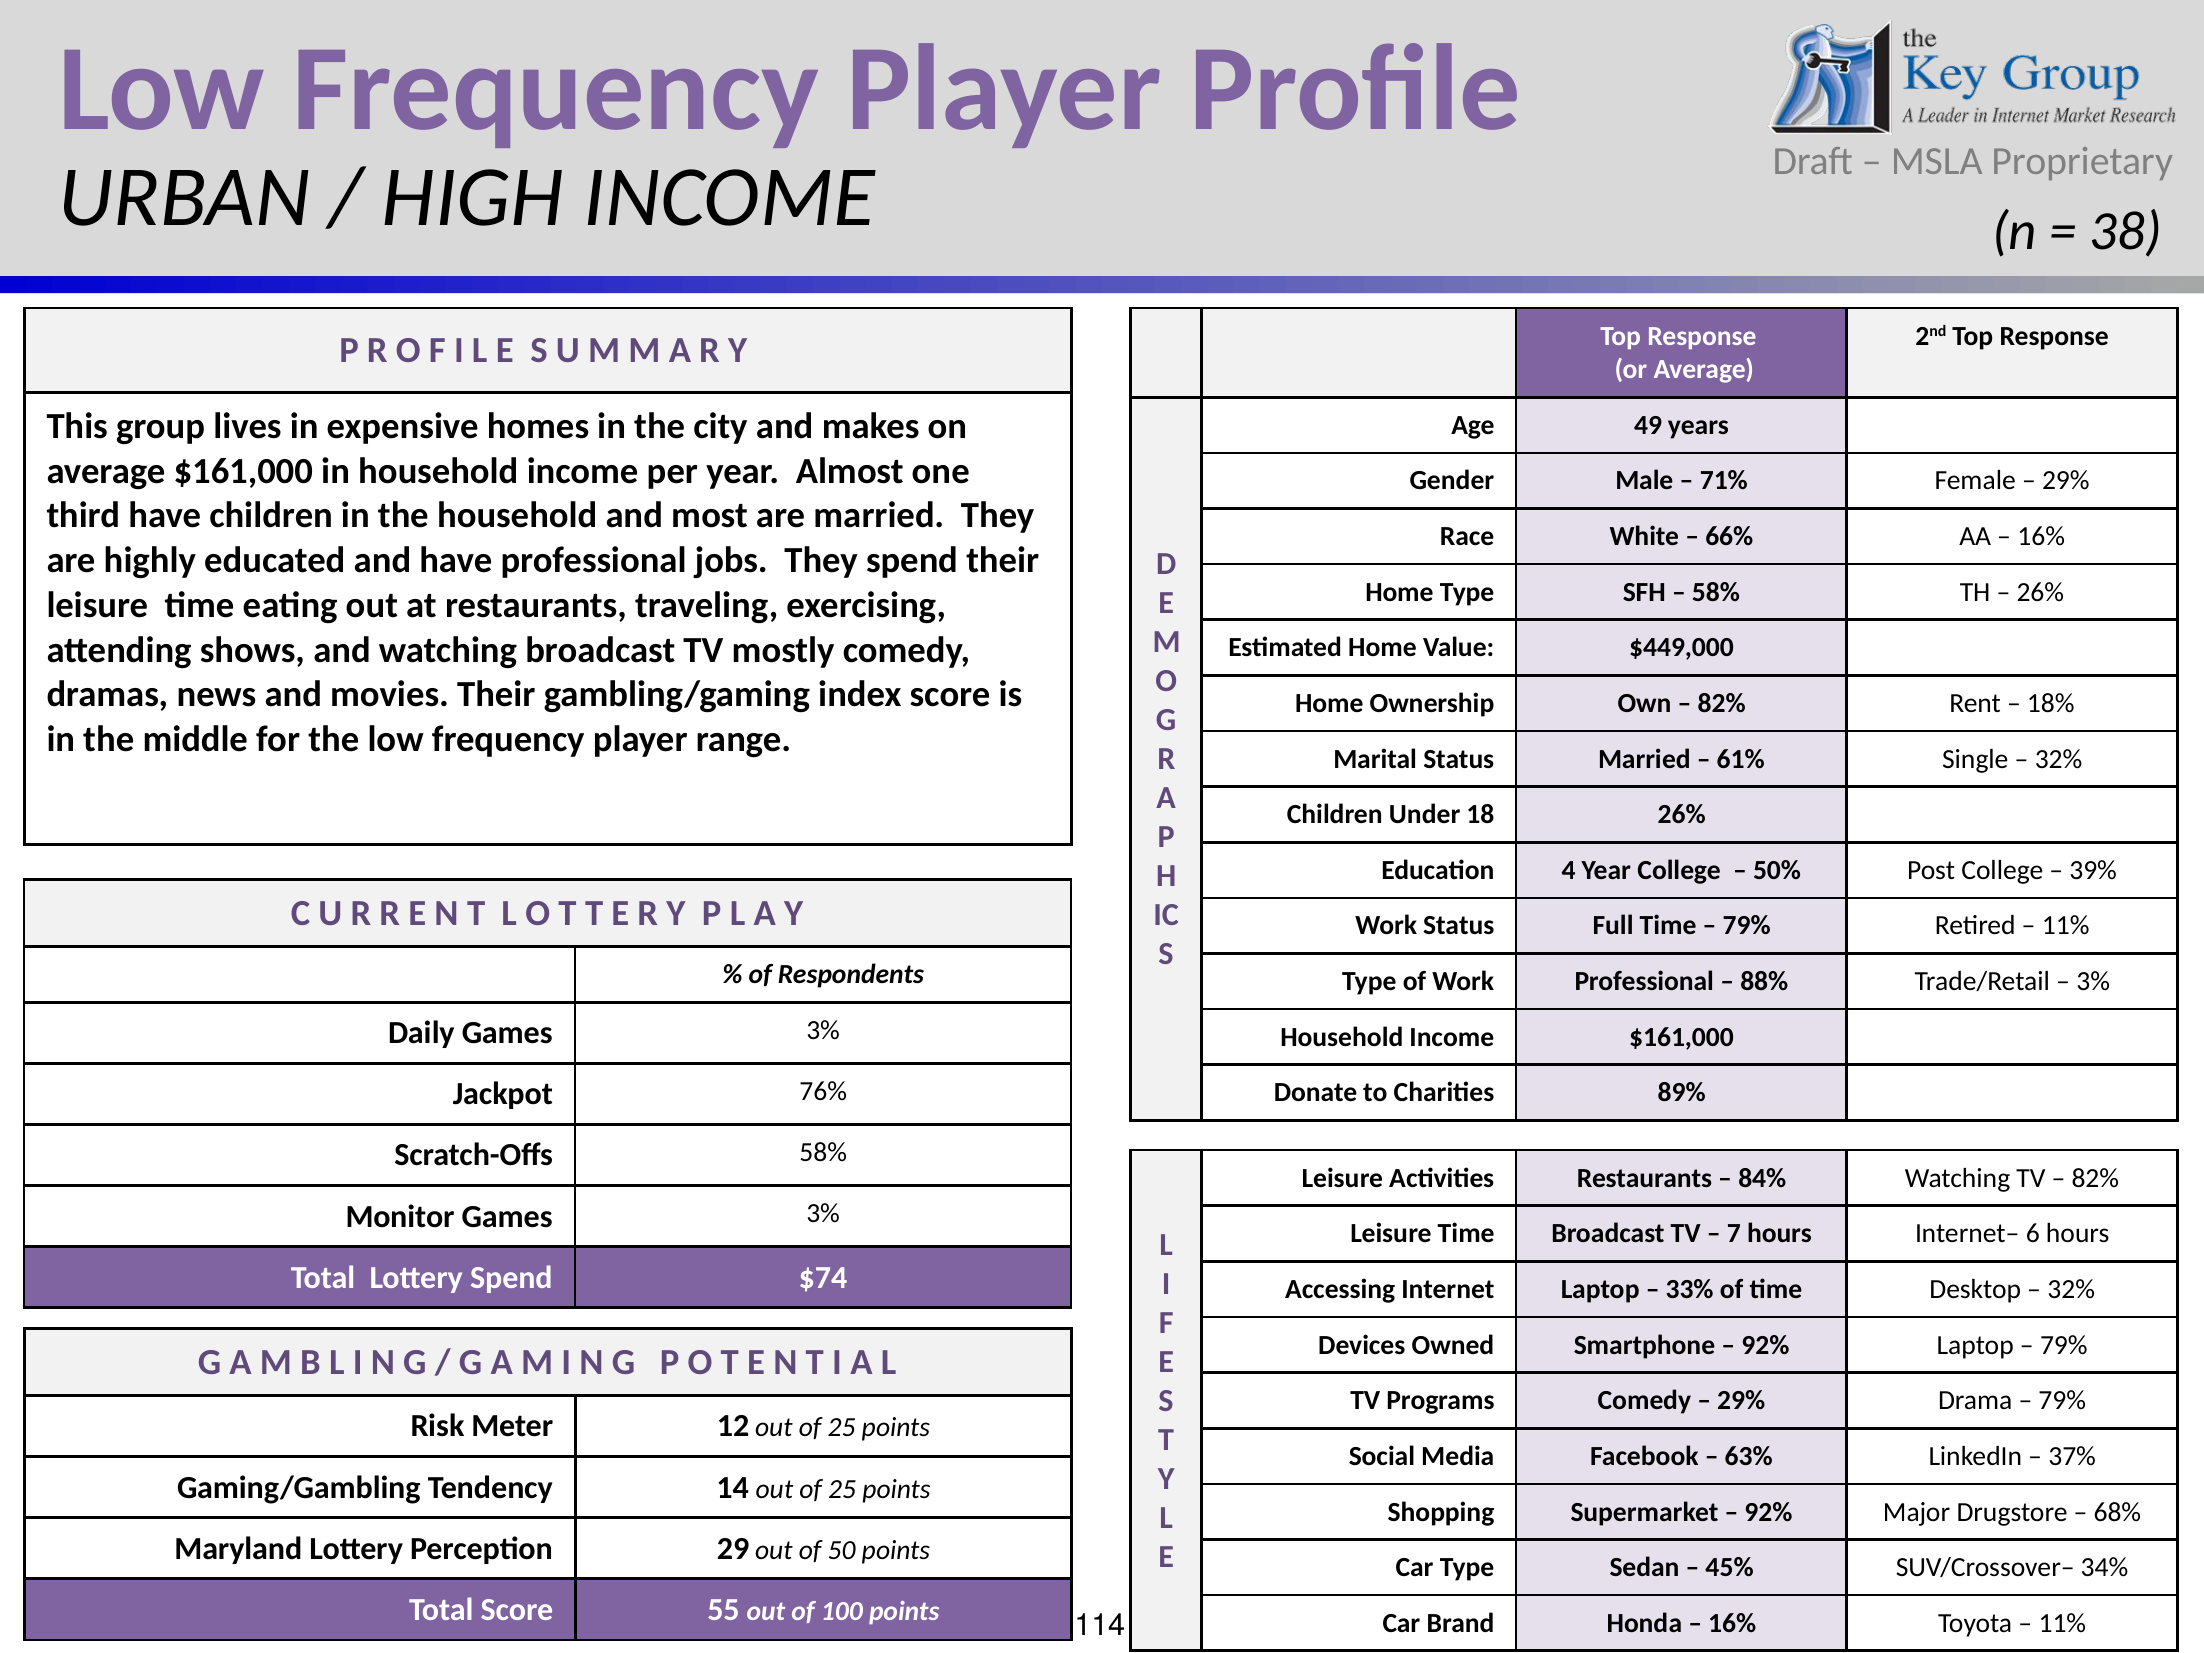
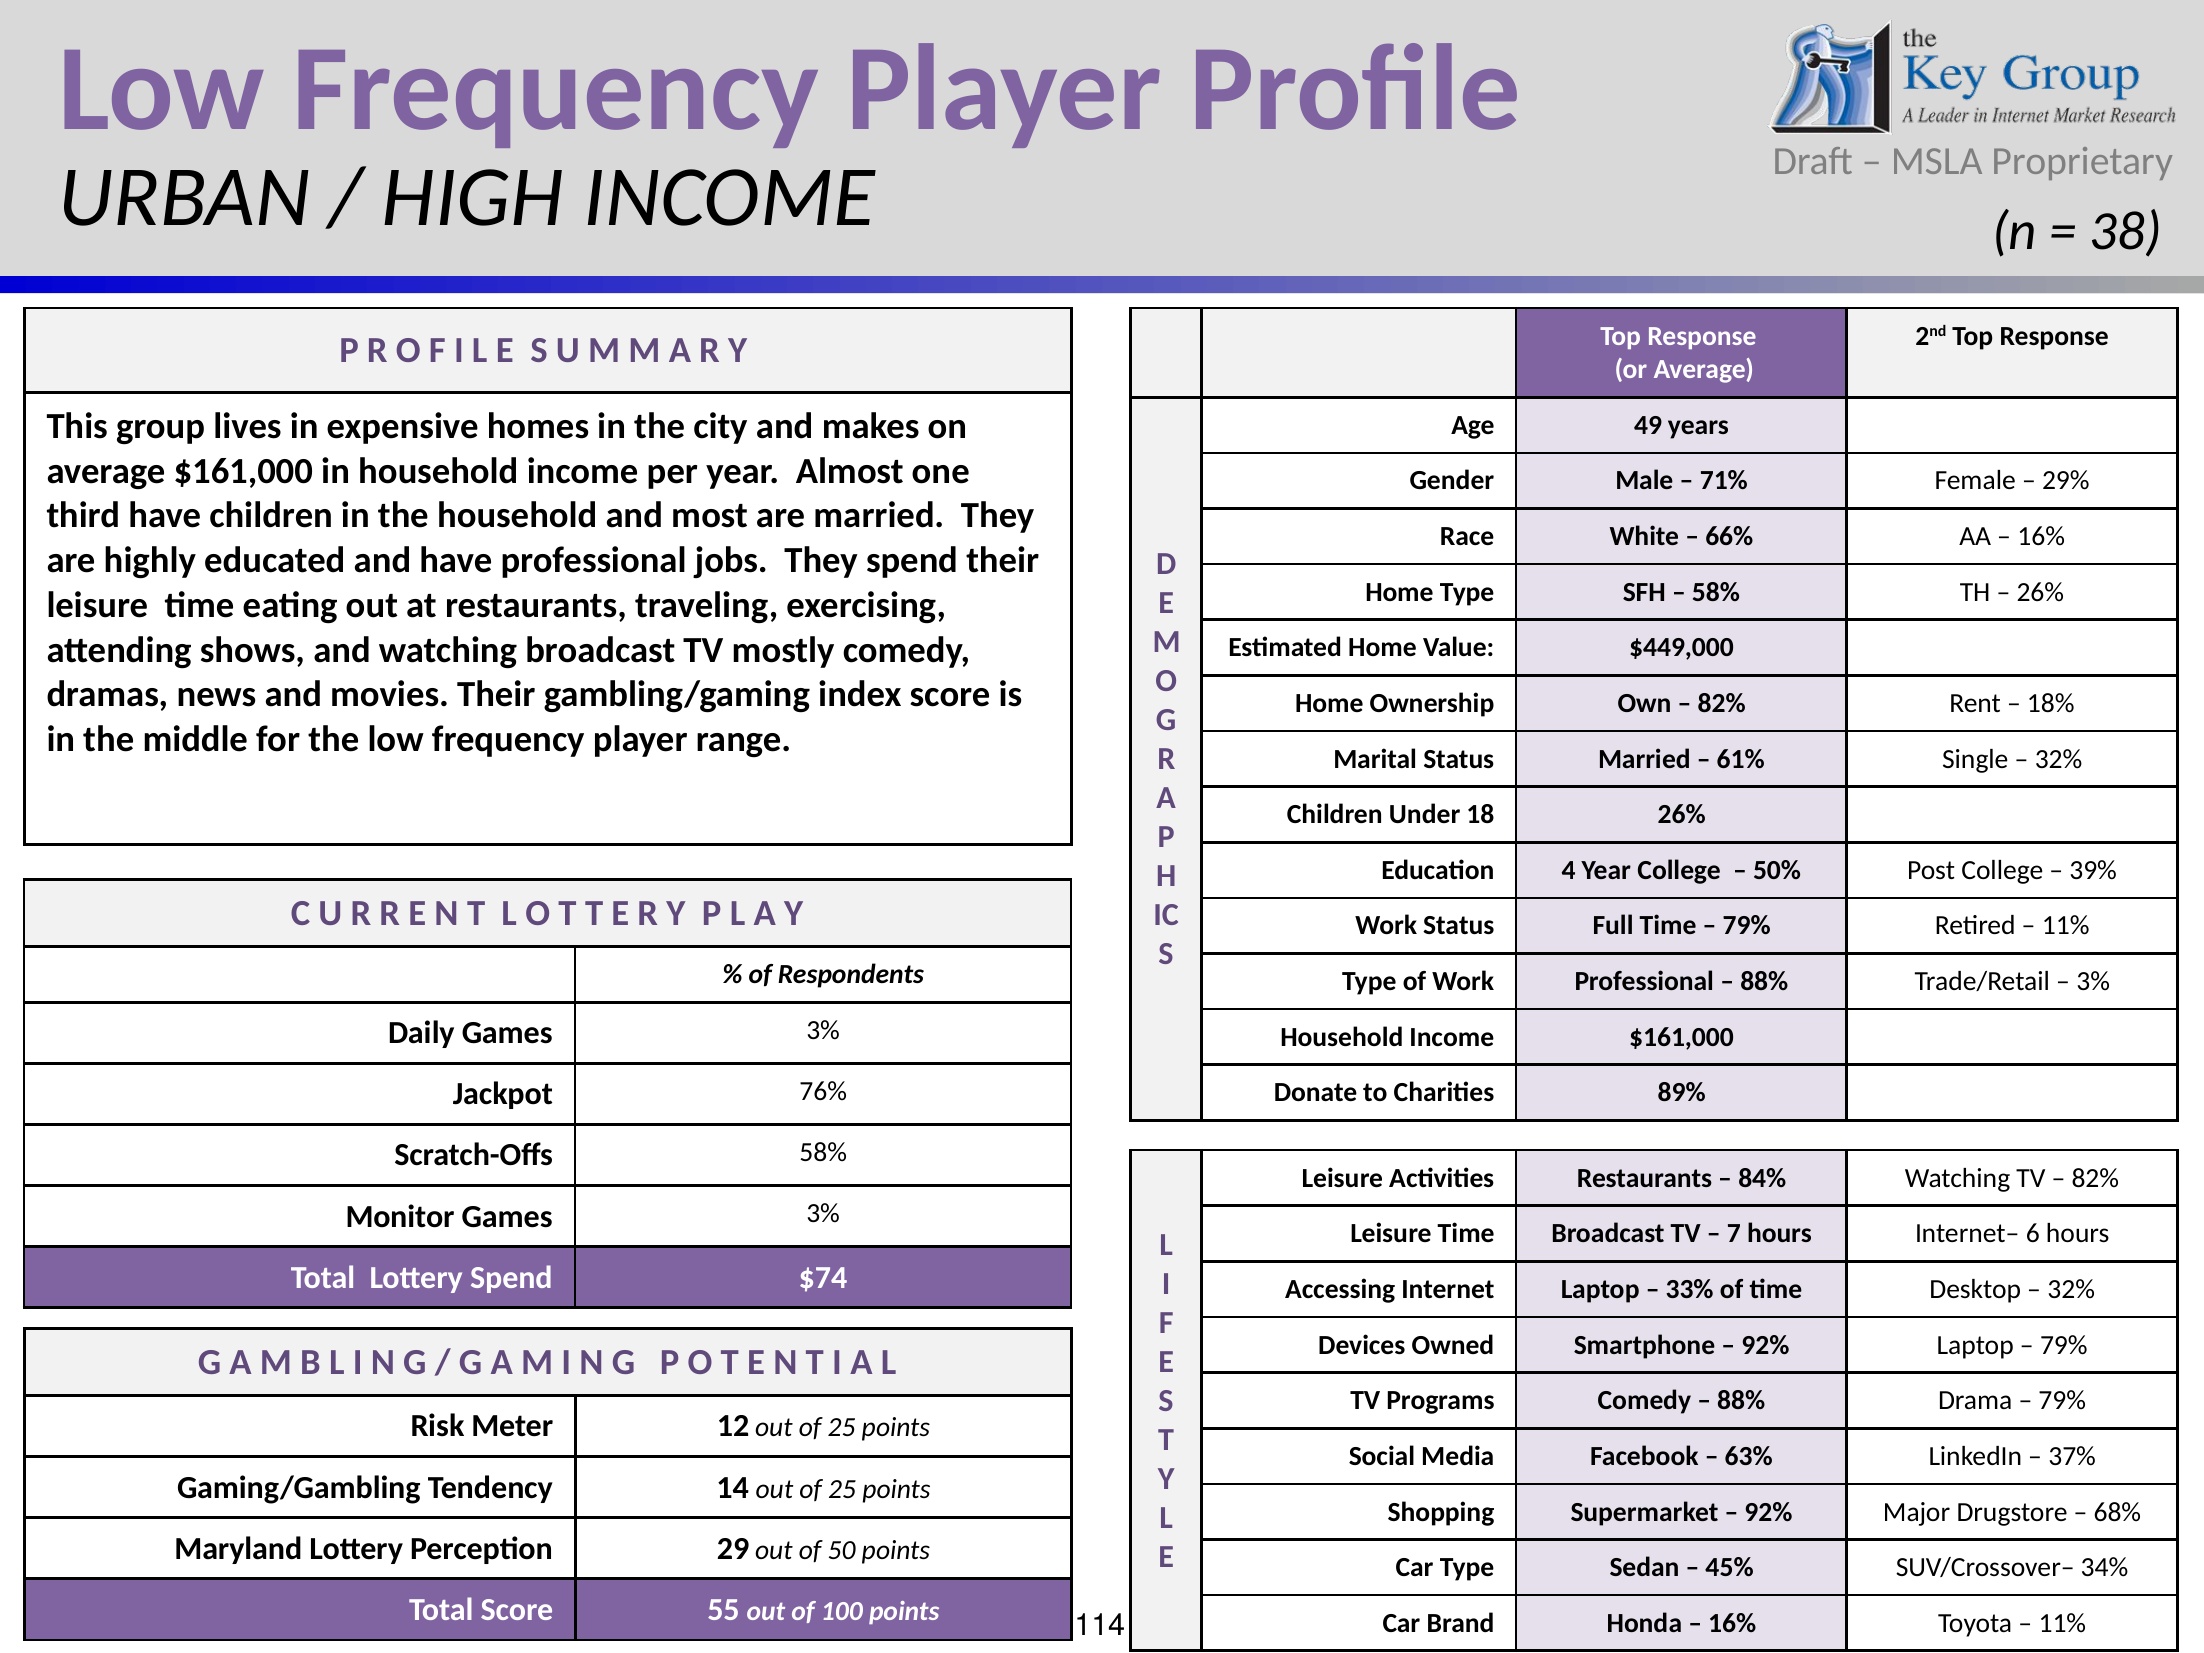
29%: 29% -> 88% (1741, 1401)
